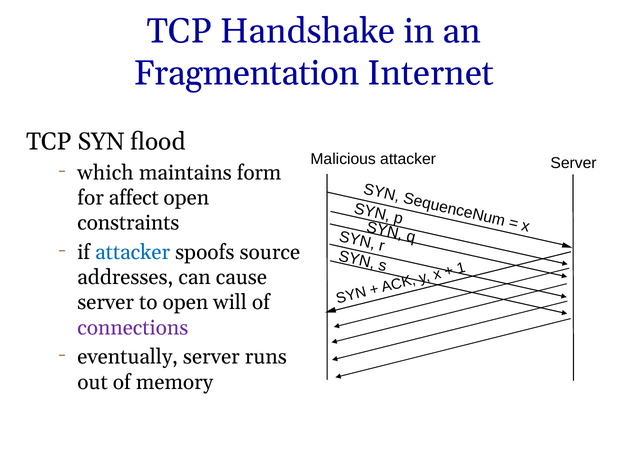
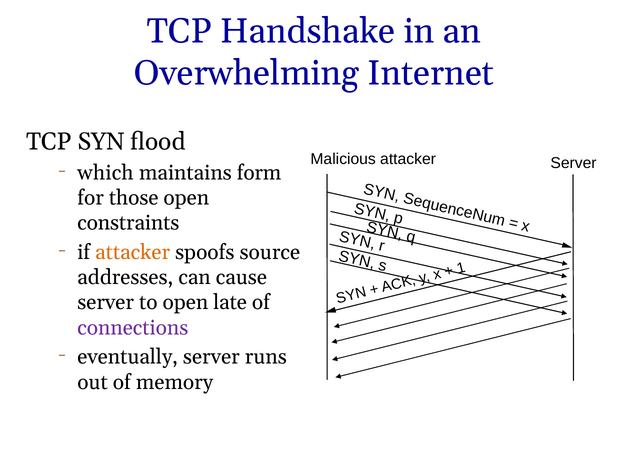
Fragmentation: Fragmentation -> Overwhelming (246, 73)
affect: affect -> those (134, 198)
attacker colour: blue -> orange (133, 252)
will: will -> late (230, 303)
